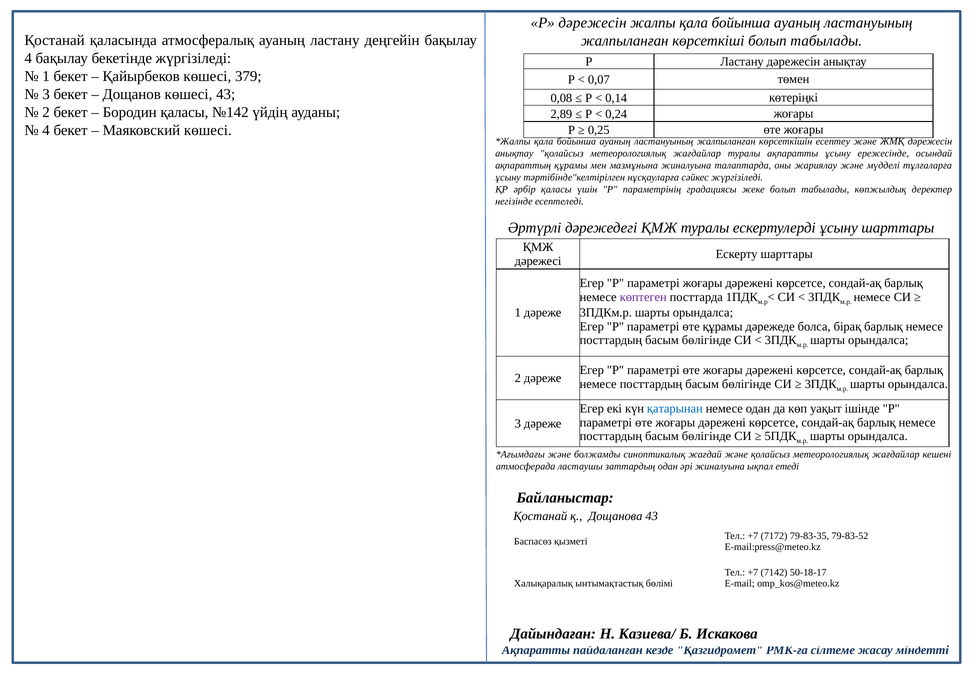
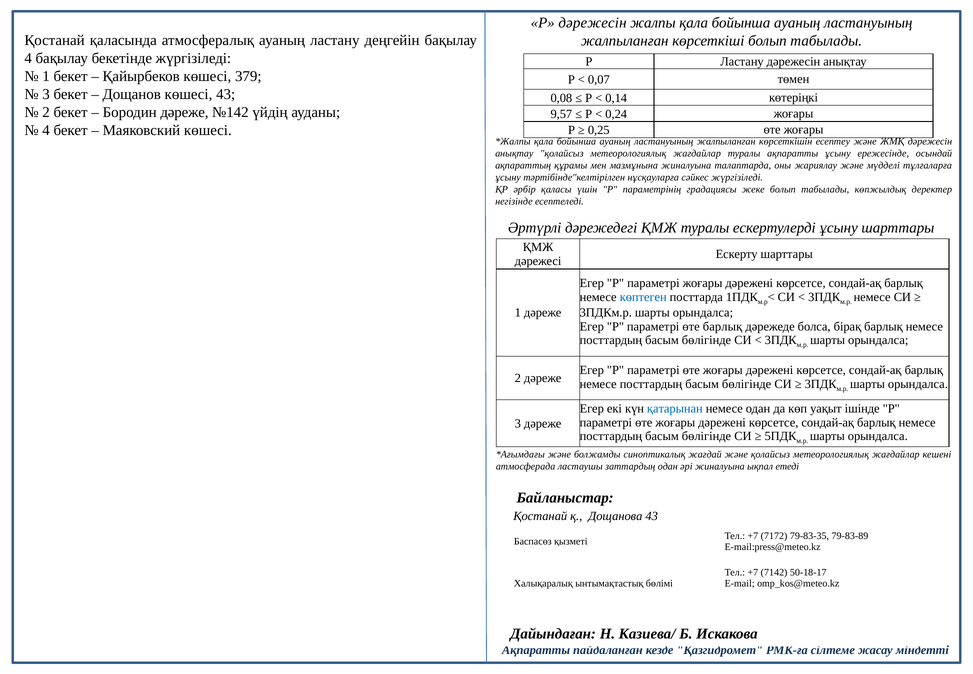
Бородин қаласы: қаласы -> дәреже (184, 112)
2,89: 2,89 -> 9,57 (561, 114)
көптеген colour: purple -> blue (643, 297)
өте құрамы: құрамы -> барлық (723, 326)
79-83-52: 79-83-52 -> 79-83-89 (850, 536)
